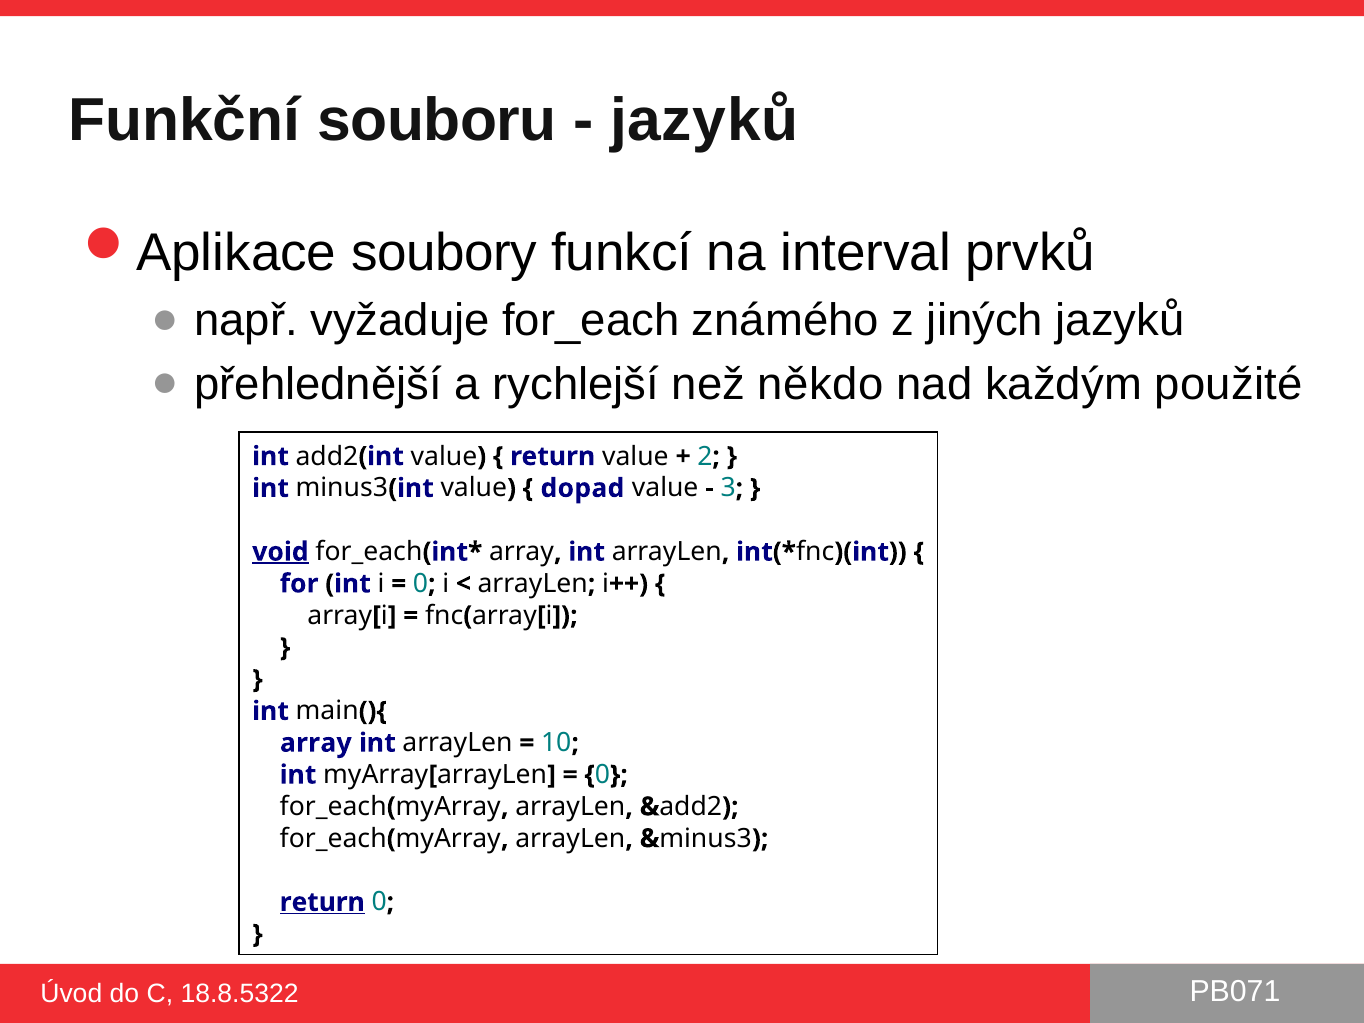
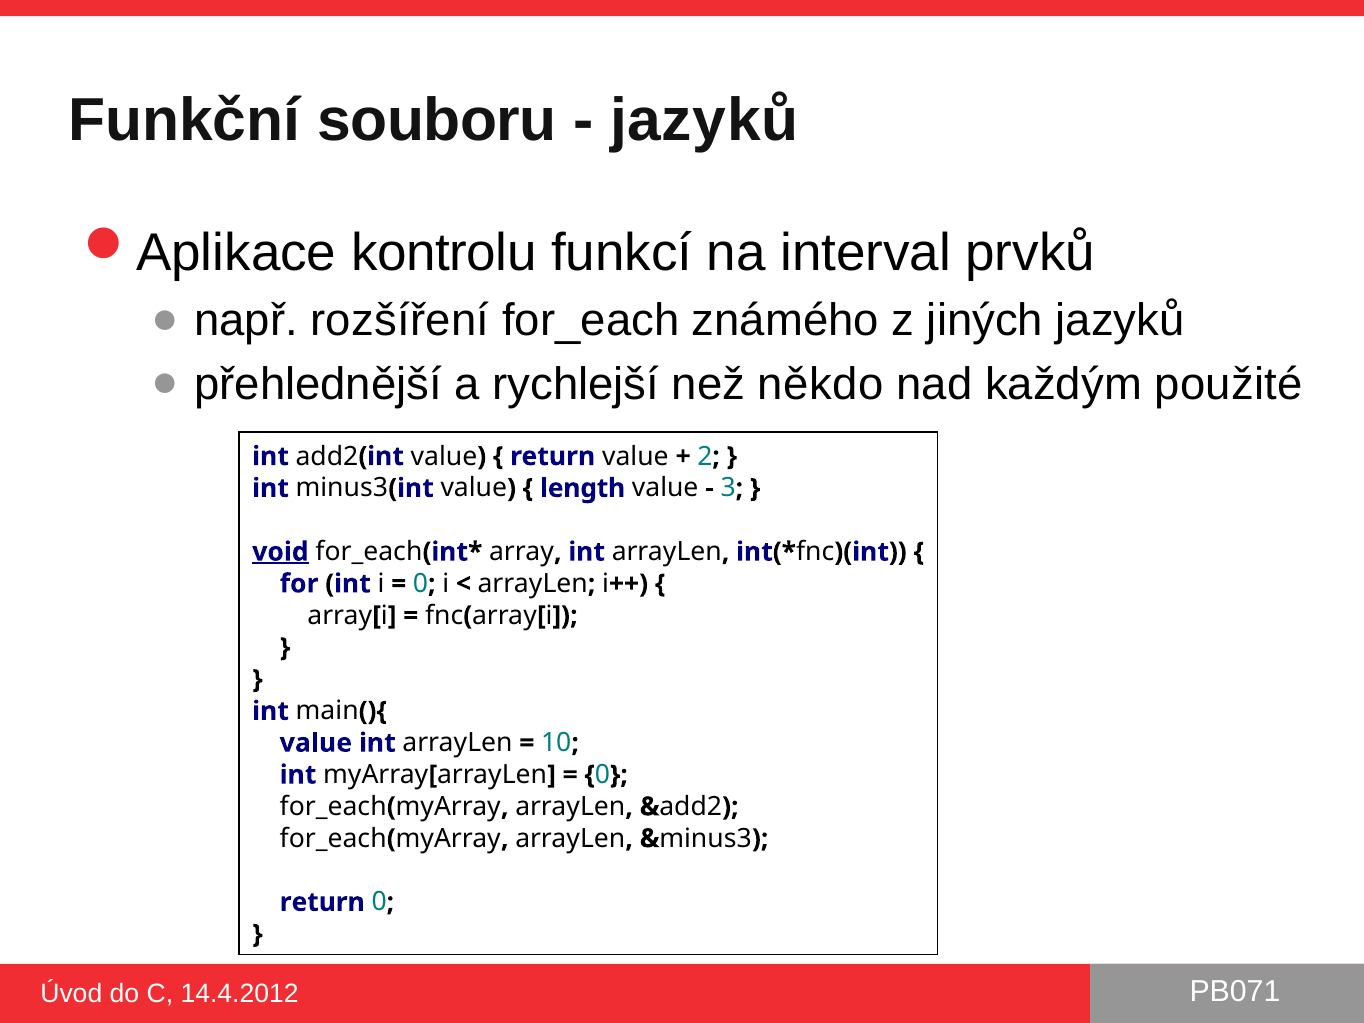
soubory: soubory -> kontrolu (444, 253)
vyžaduje: vyžaduje -> rozšíření (400, 321)
dopad: dopad -> length (583, 488)
array: array -> value (316, 743)
return underline: present -> none (322, 902)
18.8.5322: 18.8.5322 -> 14.4.2012 (240, 994)
